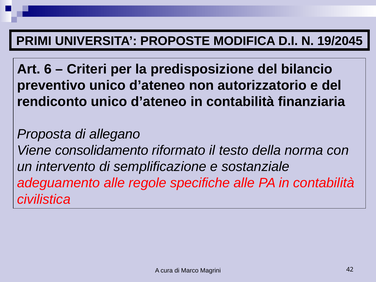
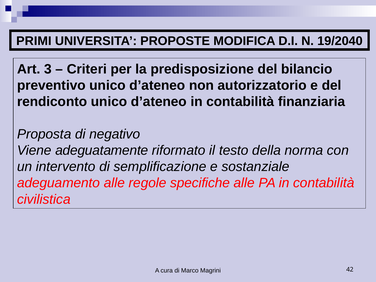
19/2045: 19/2045 -> 19/2040 (340, 41)
6: 6 -> 3 (48, 69)
allegano: allegano -> negativo (115, 134)
consolidamento: consolidamento -> adeguatamente (102, 150)
